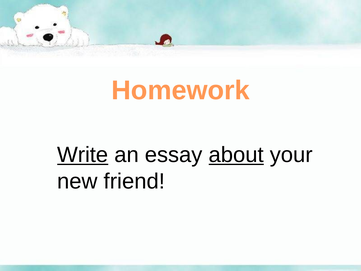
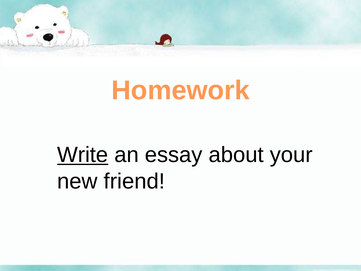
about underline: present -> none (236, 155)
